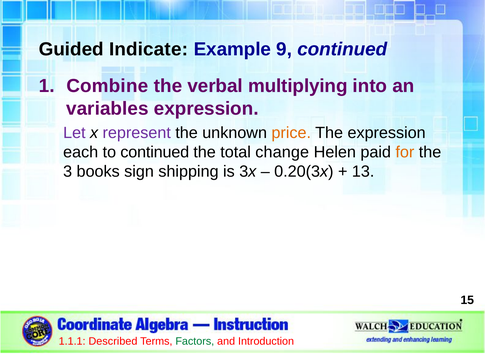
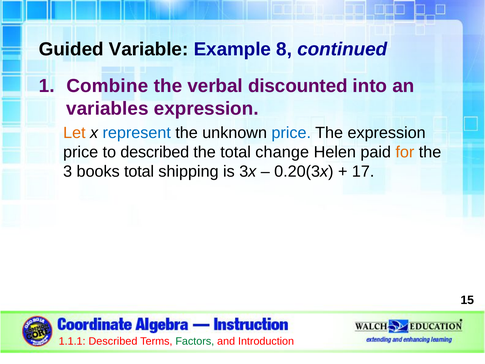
Indicate: Indicate -> Variable (149, 49)
9: 9 -> 8 (284, 49)
multiplying: multiplying -> discounted (298, 86)
Let colour: purple -> orange (74, 133)
represent colour: purple -> blue (137, 133)
price colour: orange -> blue (291, 133)
each: each -> price (81, 152)
to continued: continued -> described (155, 152)
books sign: sign -> total (139, 171)
13: 13 -> 17 (363, 171)
